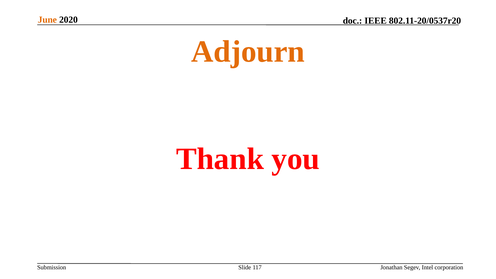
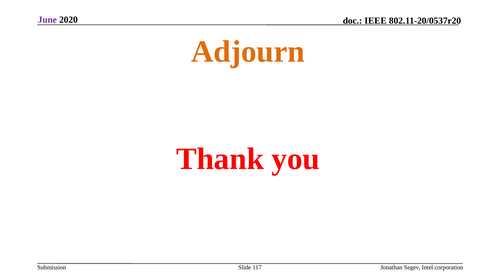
June colour: orange -> purple (47, 20)
